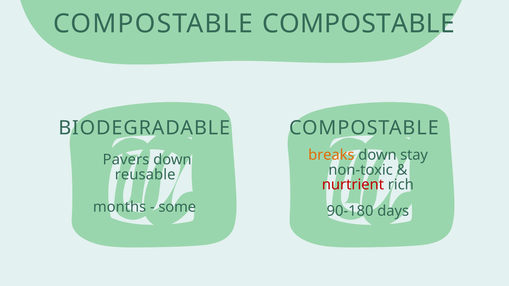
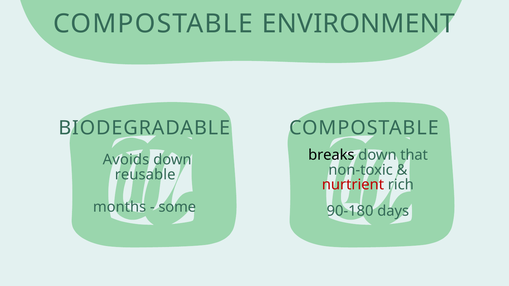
COMPOSTABLE: COMPOSTABLE -> ENVIRONMENT (358, 24)
breaks colour: orange -> black (331, 155)
stay: stay -> that (414, 155)
Pavers: Pavers -> Avoids (126, 160)
